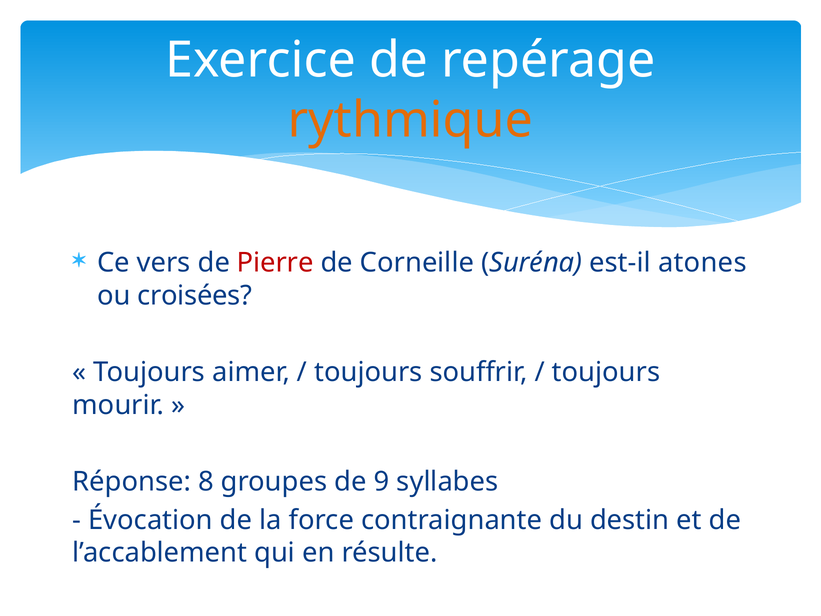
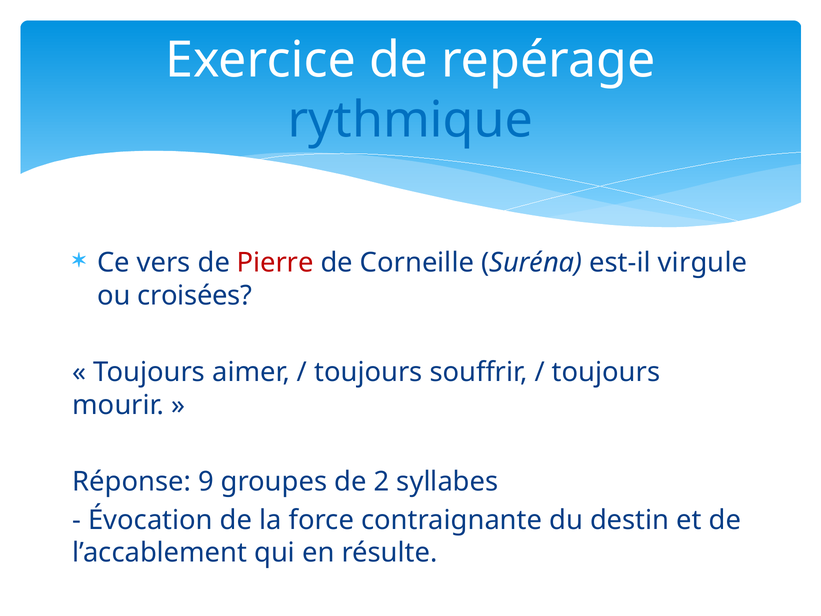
rythmique colour: orange -> blue (410, 120)
atones: atones -> virgule (703, 263)
8: 8 -> 9 (206, 482)
9: 9 -> 2 (382, 482)
